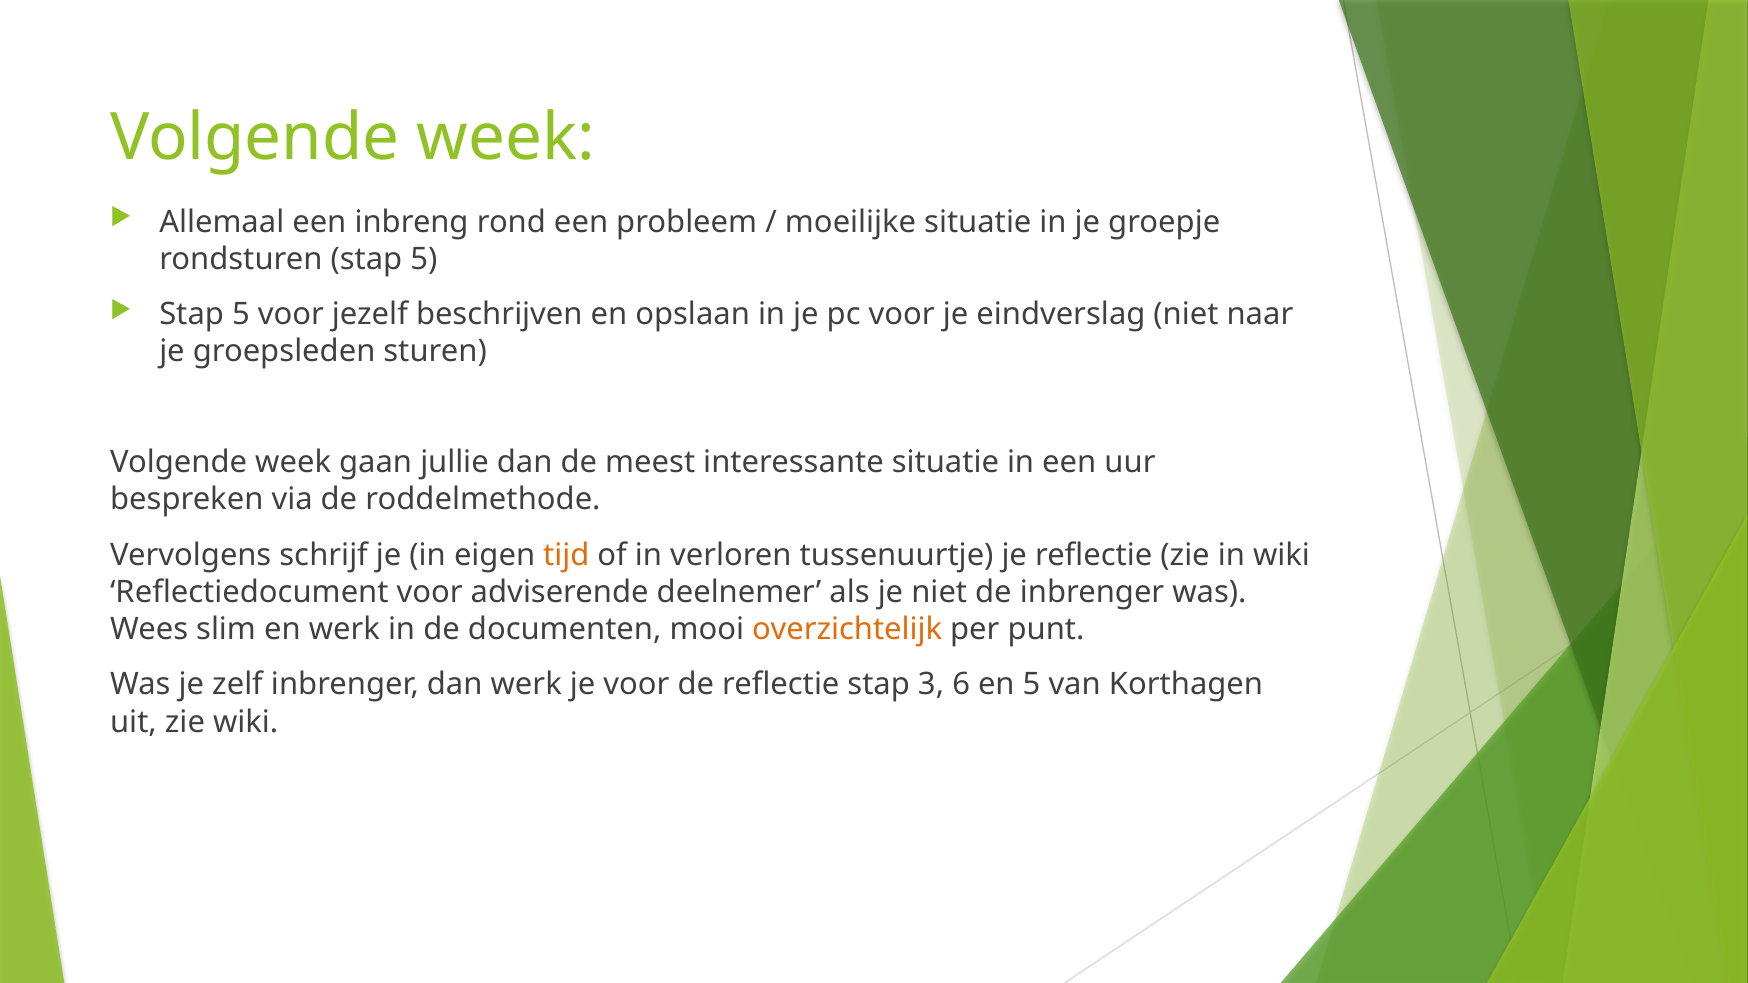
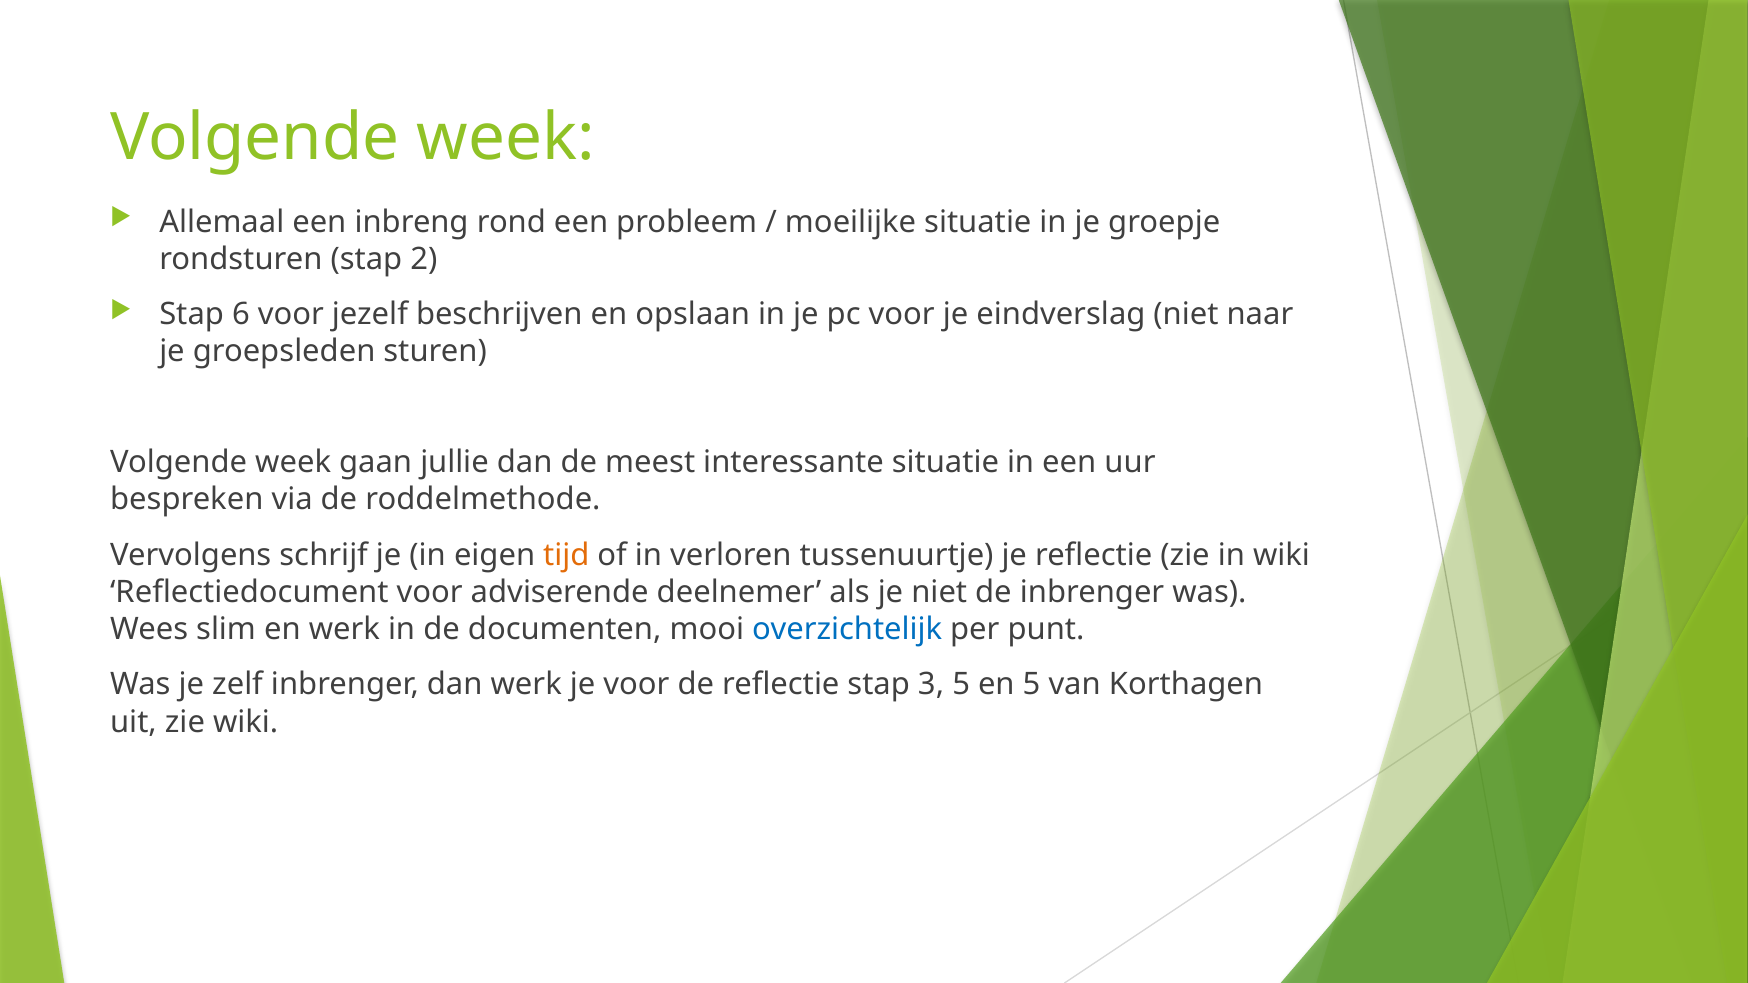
rondsturen stap 5: 5 -> 2 (424, 259)
5: 5 -> 6 (241, 315)
overzichtelijk colour: orange -> blue (847, 629)
3 6: 6 -> 5 (961, 685)
